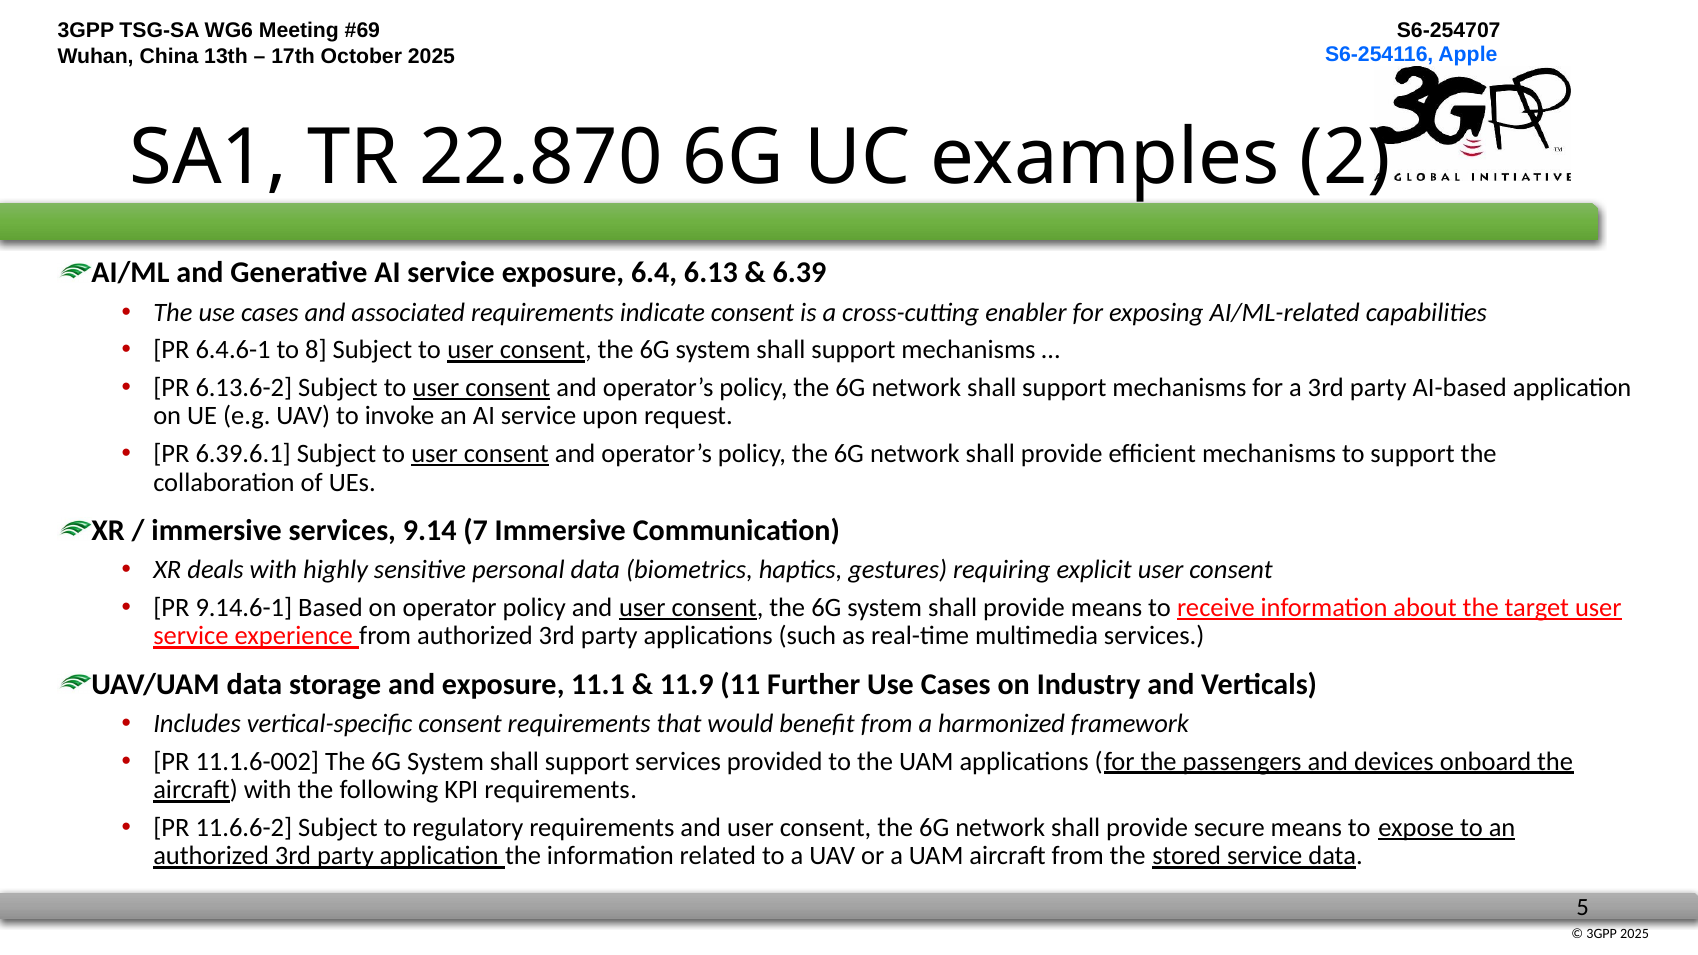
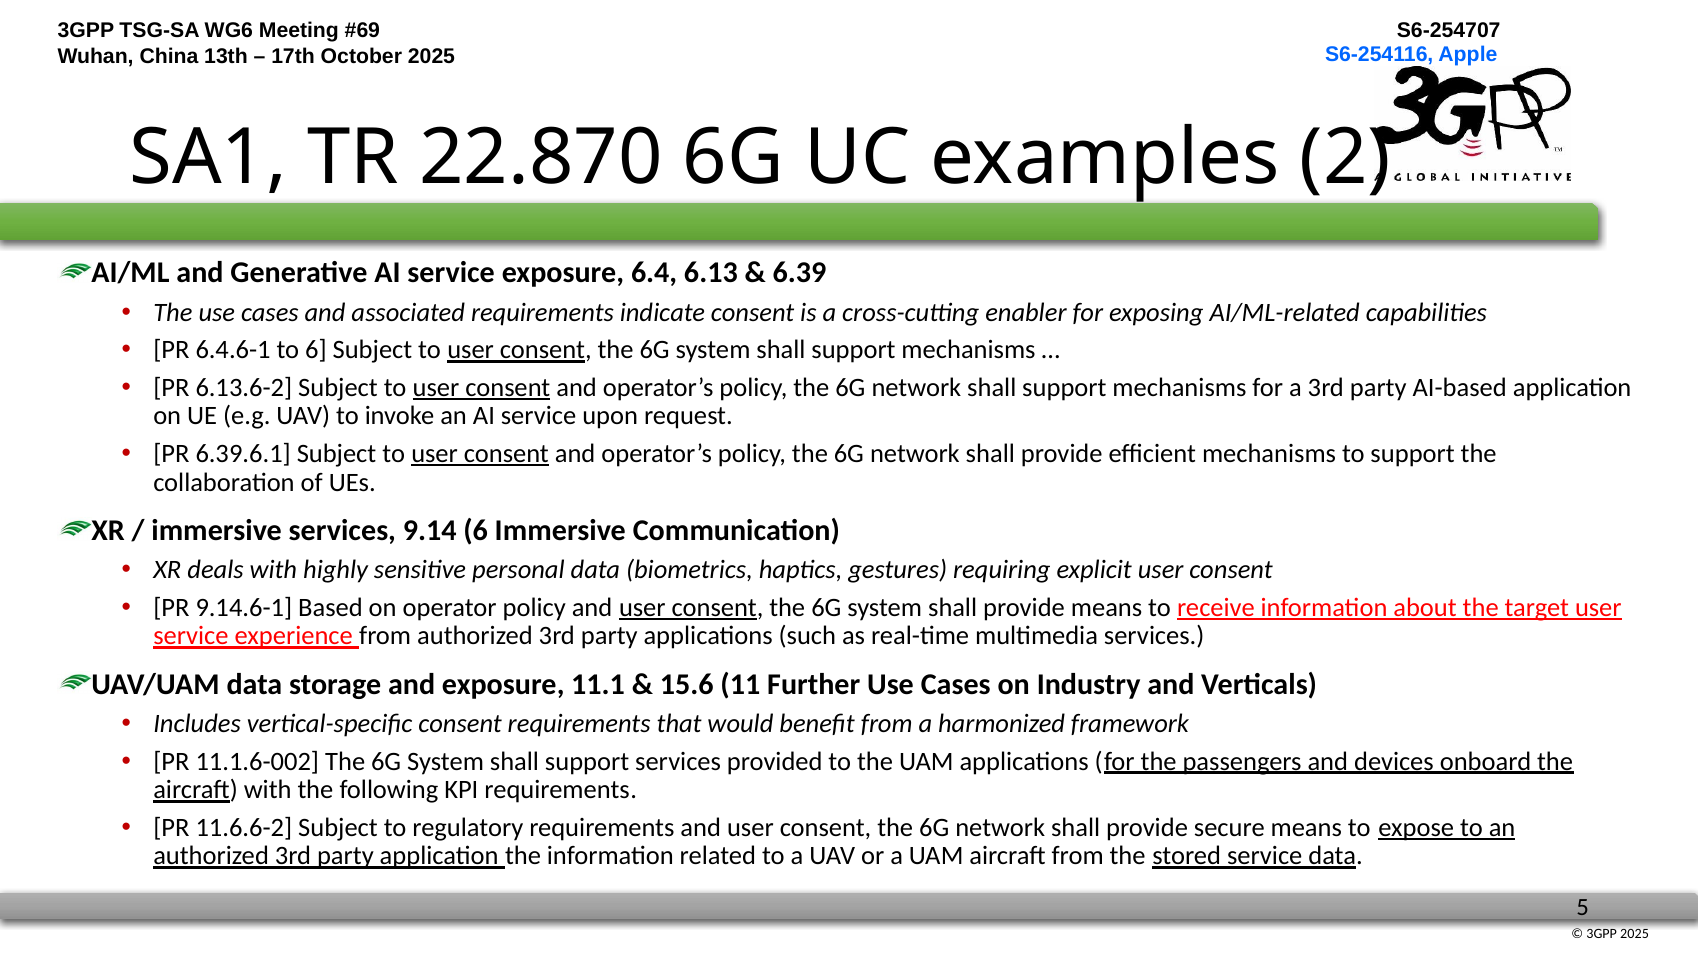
to 8: 8 -> 6 (316, 350)
9.14 7: 7 -> 6 (476, 531)
11.9: 11.9 -> 15.6 (687, 685)
